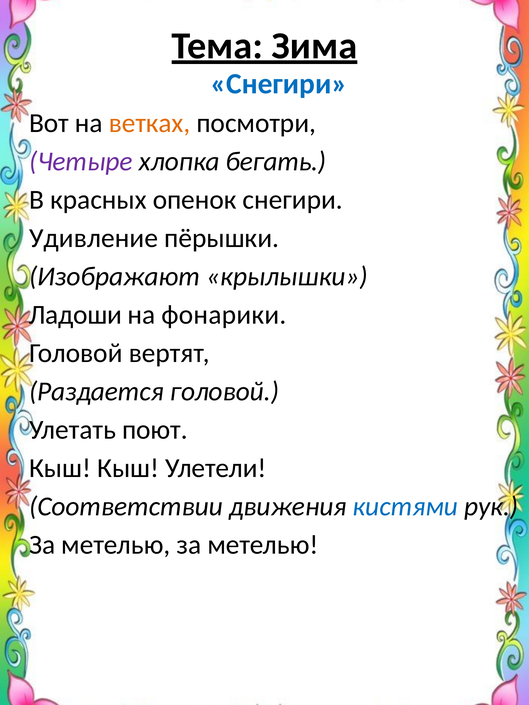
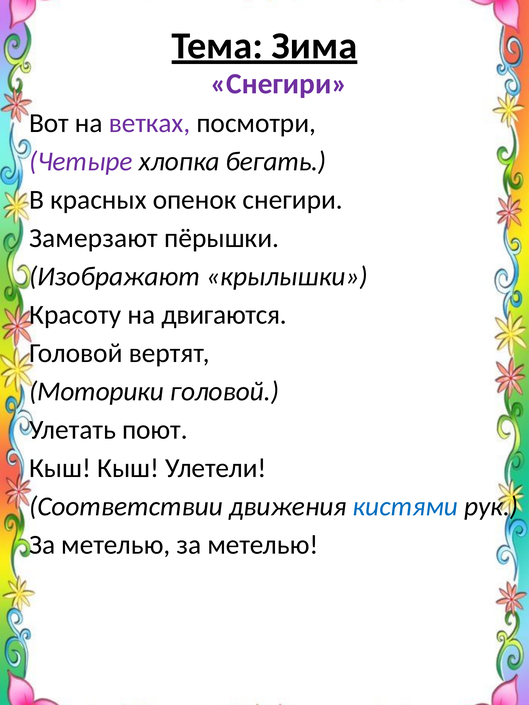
Снегири colour: blue -> purple (279, 84)
ветках colour: orange -> purple (150, 123)
Удивление: Удивление -> Замерзают (94, 238)
Ладоши: Ладоши -> Красоту (75, 315)
фонарики: фонарики -> двигаются (224, 315)
Раздается: Раздается -> Моторики (96, 392)
